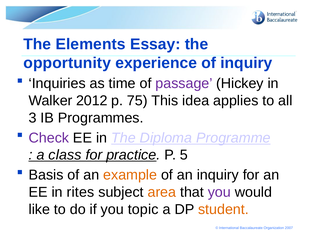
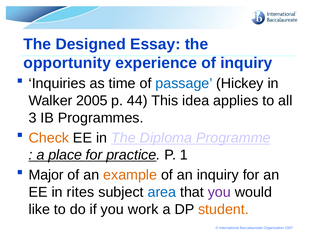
Elements: Elements -> Designed (91, 44)
passage colour: purple -> blue (184, 83)
2012: 2012 -> 2005 (92, 101)
75: 75 -> 44 (137, 101)
Check colour: purple -> orange (49, 138)
class: class -> place (65, 155)
5: 5 -> 1 (184, 155)
Basis: Basis -> Major (46, 175)
area colour: orange -> blue (162, 192)
topic: topic -> work (143, 209)
